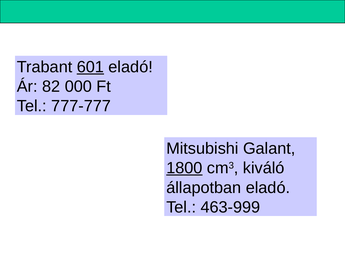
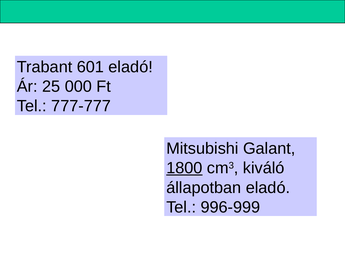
601 underline: present -> none (90, 67)
82: 82 -> 25 (51, 86)
463-999: 463-999 -> 996-999 (230, 207)
